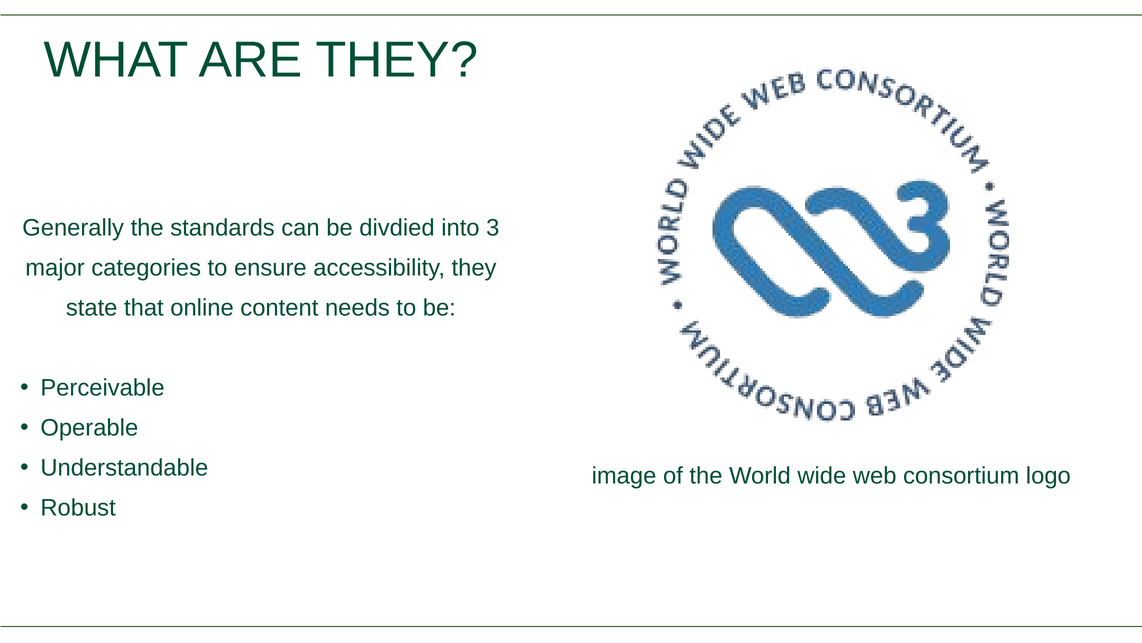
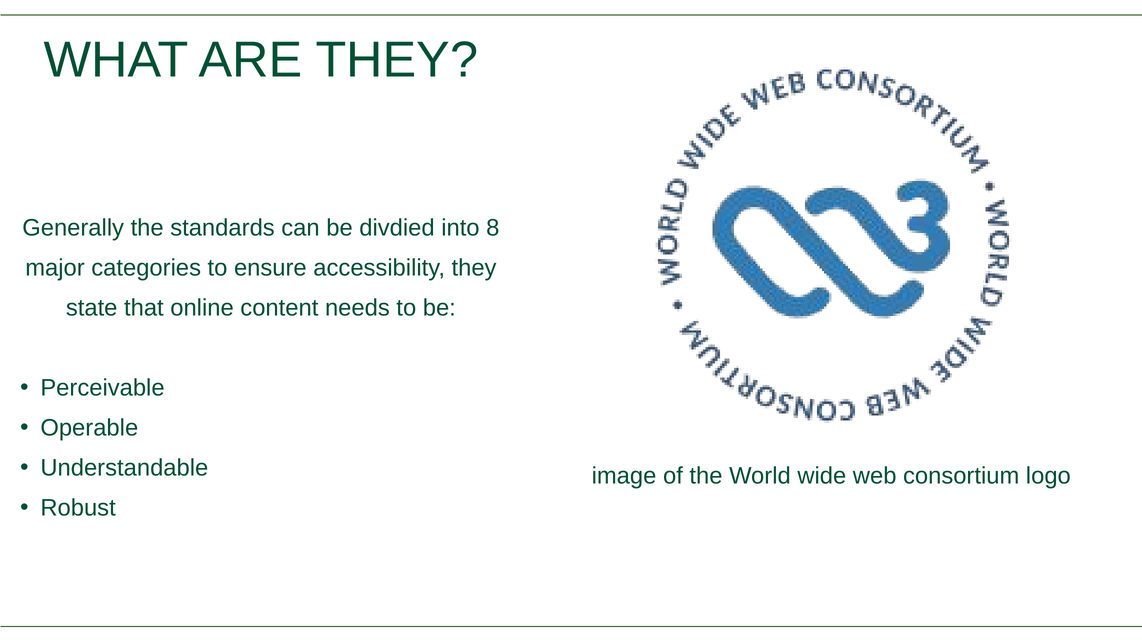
3: 3 -> 8 (493, 228)
